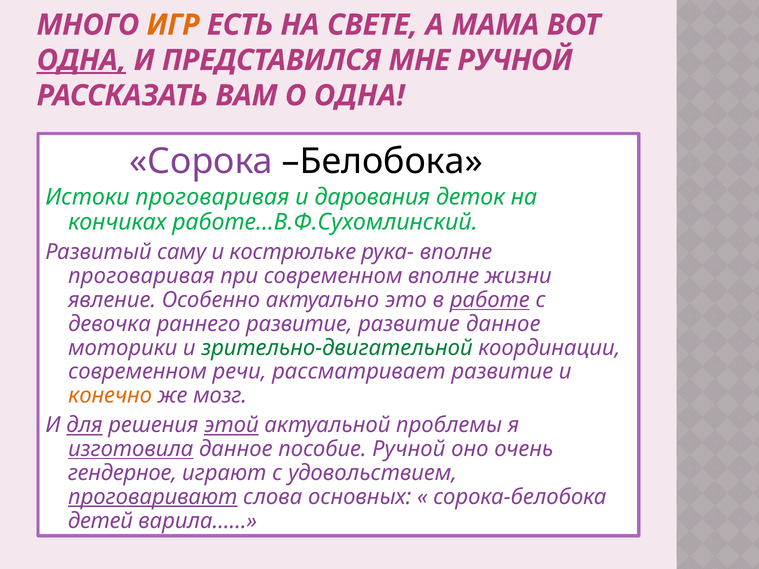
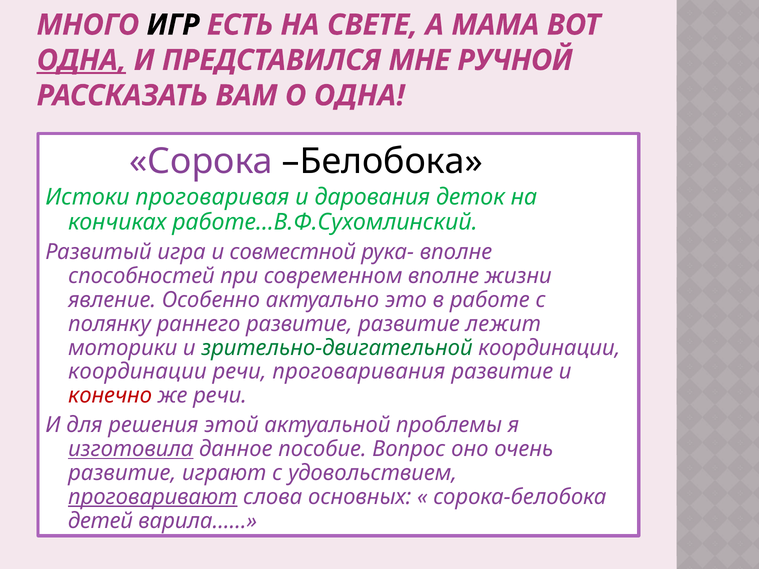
ИГР colour: orange -> black (173, 25)
саму: саму -> игра (182, 252)
кострюльке: кострюльке -> совместной (293, 252)
проговаривая: проговаривая -> способностей (141, 276)
работе underline: present -> none (490, 300)
девочка: девочка -> полянку (110, 324)
развитие данное: данное -> лежит (503, 324)
современном: современном -> координации (137, 372)
рассматривает: рассматривает -> проговаривания (359, 372)
конечно colour: orange -> red (110, 396)
же мозг: мозг -> речи (220, 396)
для underline: present -> none (84, 425)
этой underline: present -> none (231, 425)
пособие Ручной: Ручной -> Вопрос (409, 449)
гендерное: гендерное -> развитие (122, 473)
